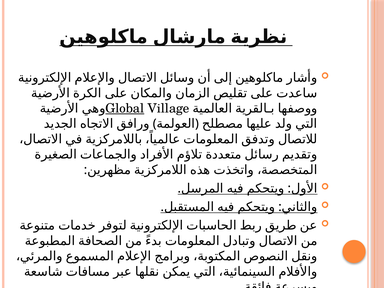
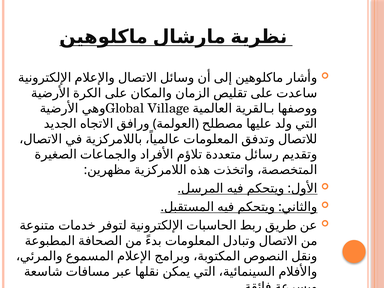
Global underline: present -> none (125, 108)
